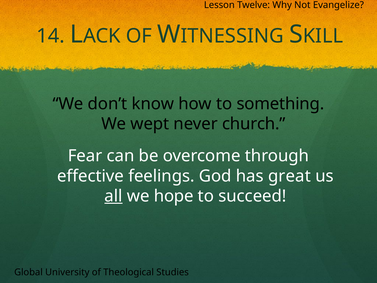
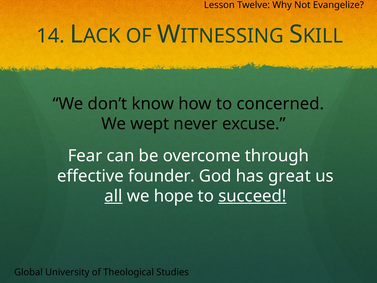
something: something -> concerned (280, 104)
church: church -> excuse (254, 124)
feelings: feelings -> founder (161, 176)
succeed underline: none -> present (252, 196)
